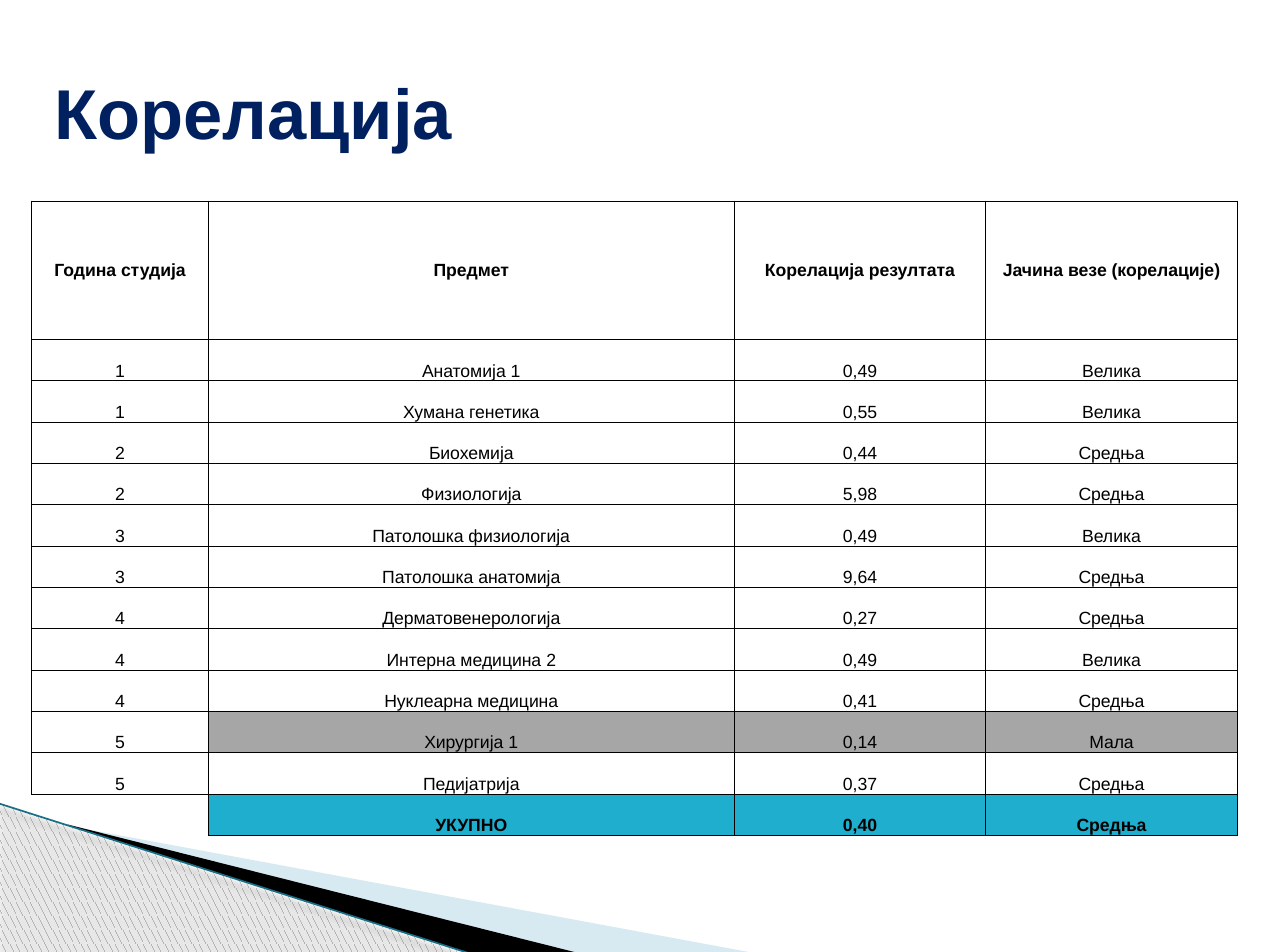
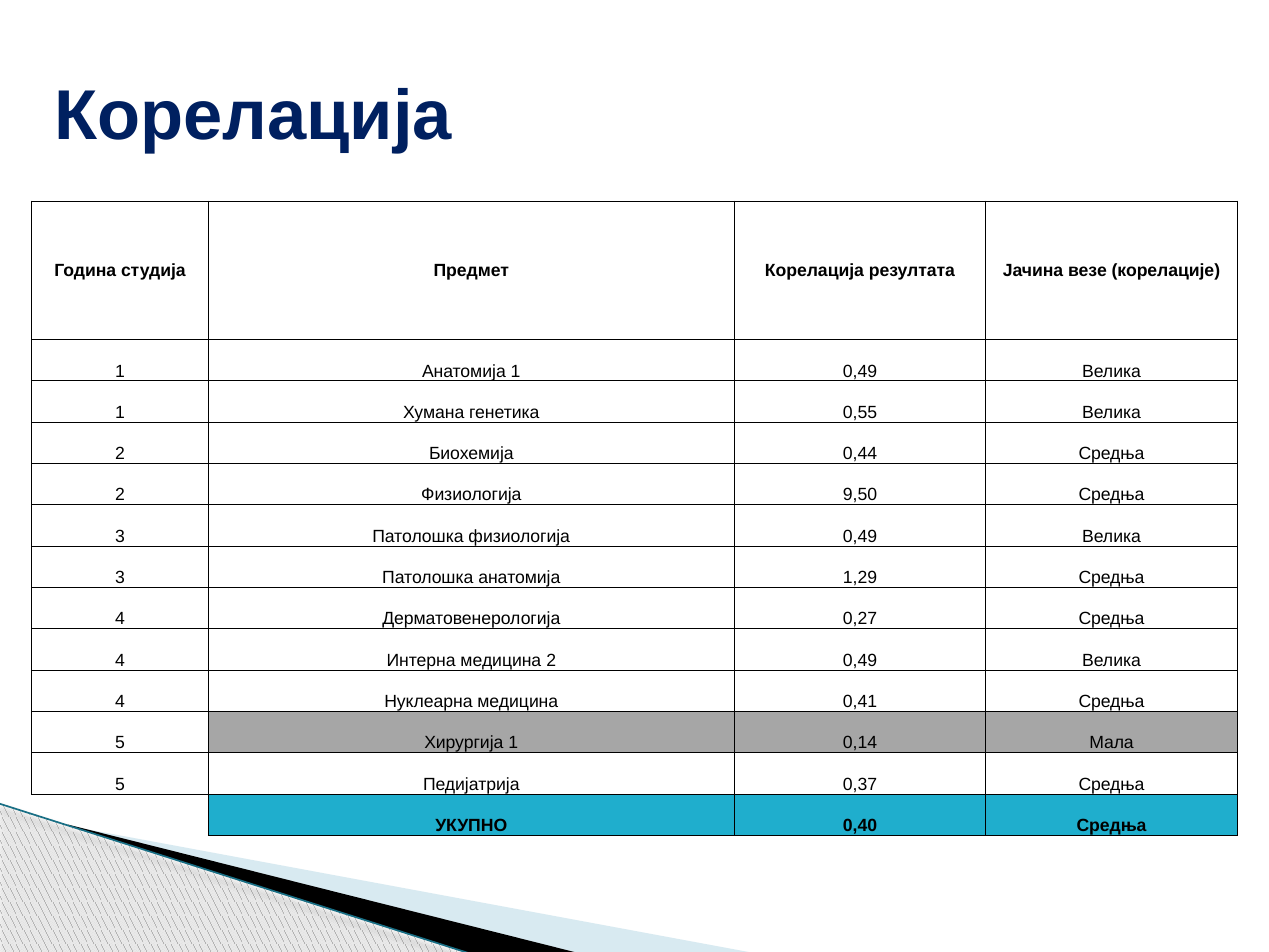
5,98: 5,98 -> 9,50 (860, 495)
9,64: 9,64 -> 1,29 (860, 578)
